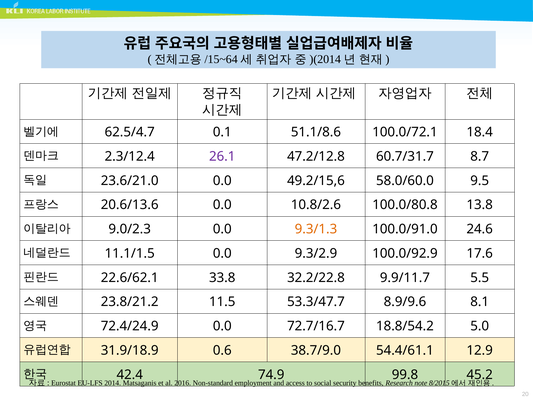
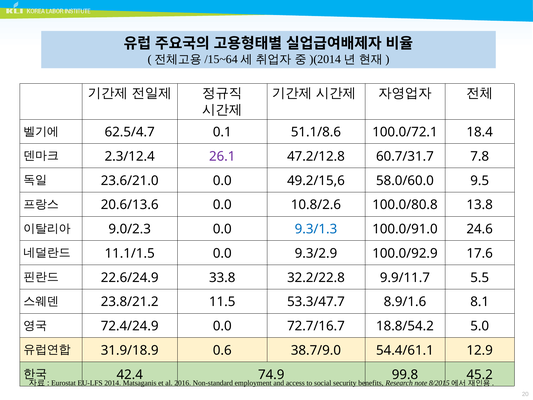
8.7: 8.7 -> 7.8 (480, 156)
9.3/1.3 colour: orange -> blue (316, 229)
22.6/62.1: 22.6/62.1 -> 22.6/24.9 (130, 278)
8.9/9.6: 8.9/9.6 -> 8.9/1.6 (405, 302)
